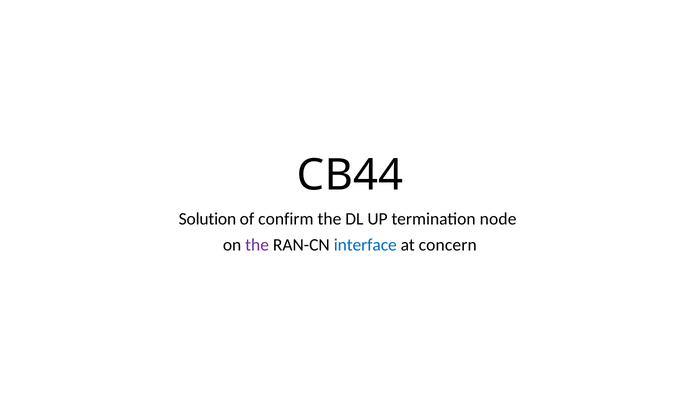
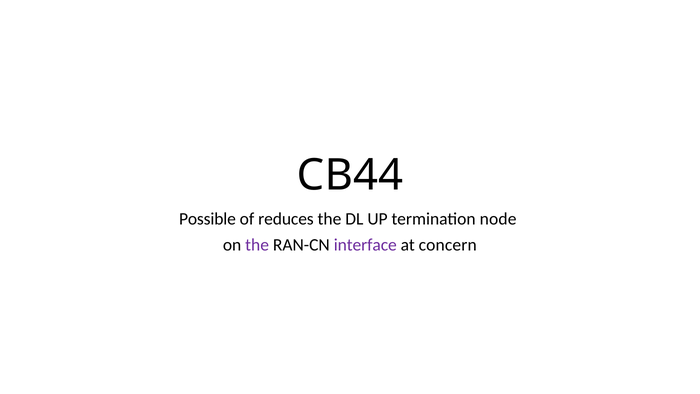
Solution: Solution -> Possible (207, 219)
confirm: confirm -> reduces (286, 219)
interface colour: blue -> purple (365, 245)
